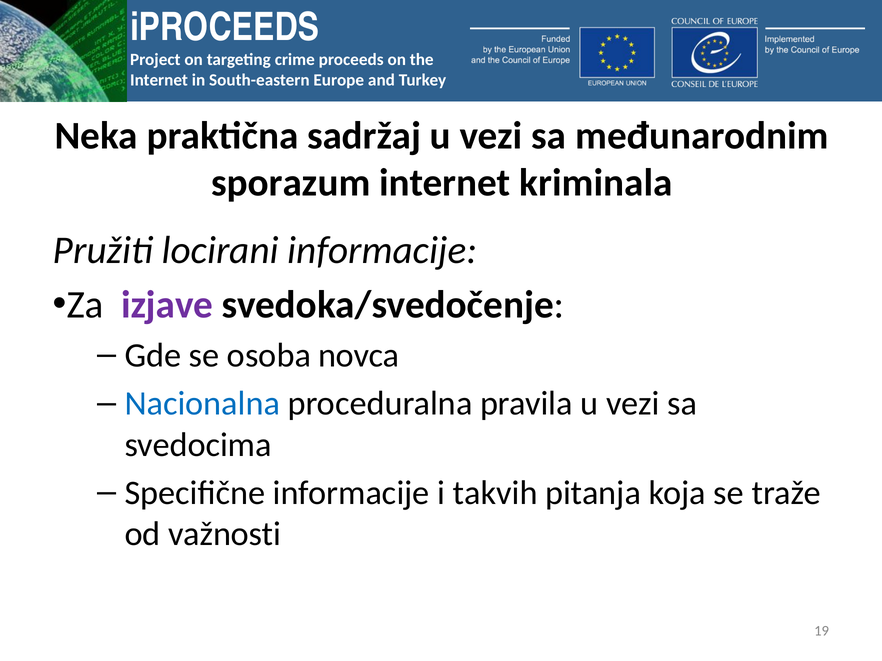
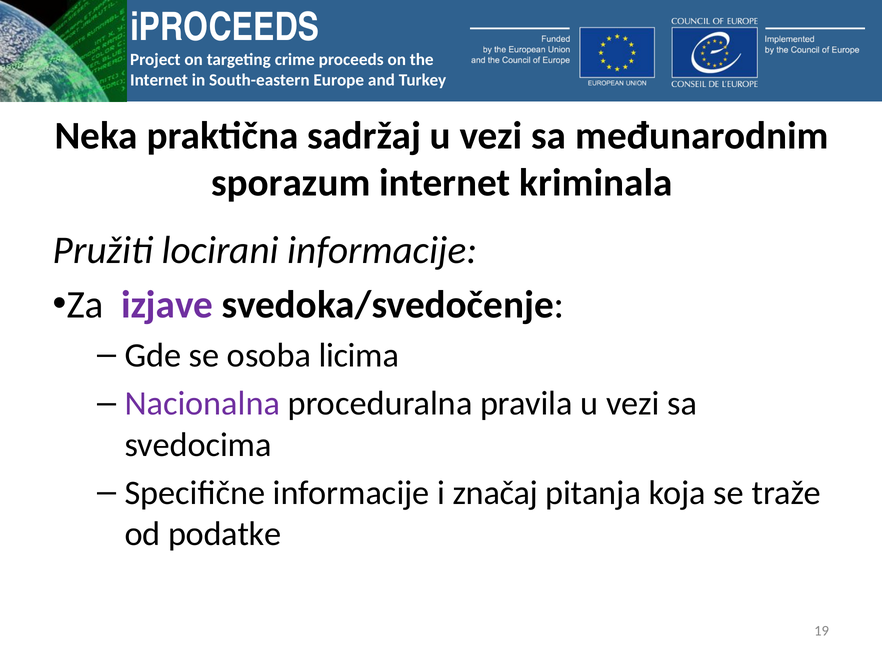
novca: novca -> licima (359, 356)
Nacionalna colour: blue -> purple (202, 404)
takvih: takvih -> značaj (495, 493)
važnosti: važnosti -> podatke (225, 534)
